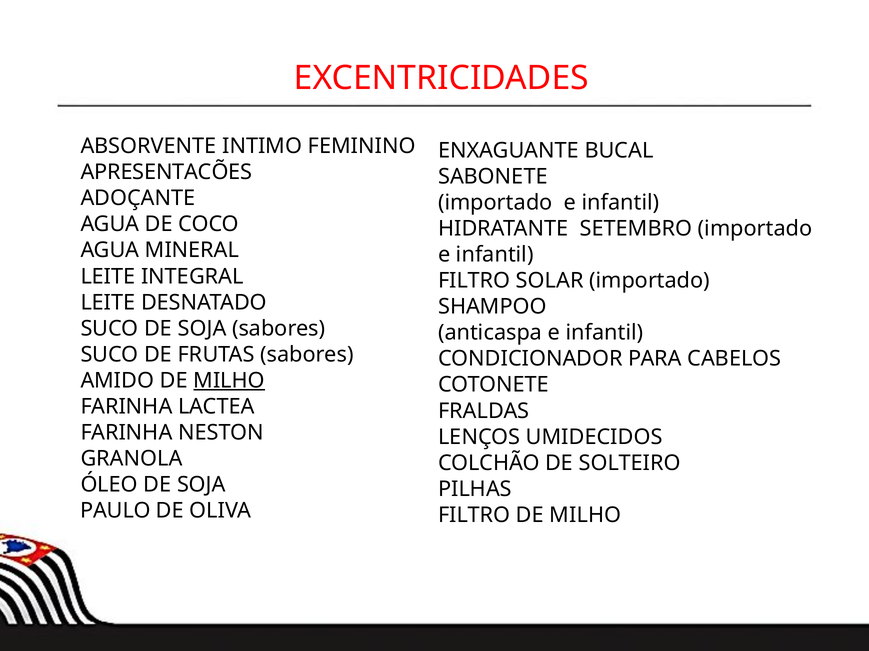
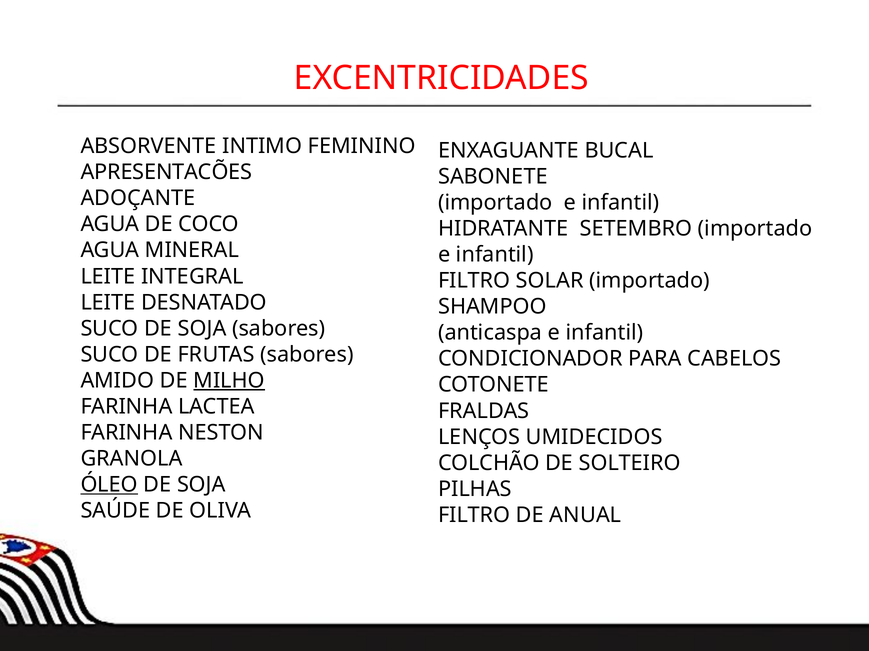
ÓLEO underline: none -> present (109, 485)
PAULO: PAULO -> SAÚDE (115, 511)
FILTRO DE MILHO: MILHO -> ANUAL (585, 516)
